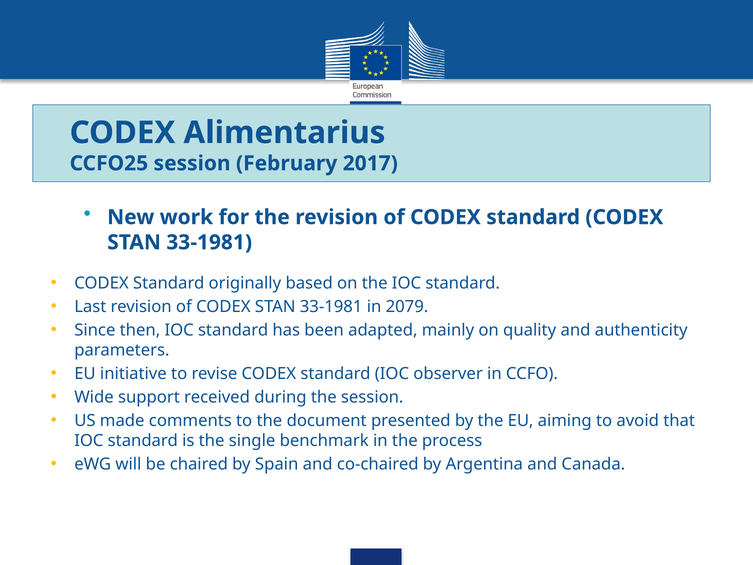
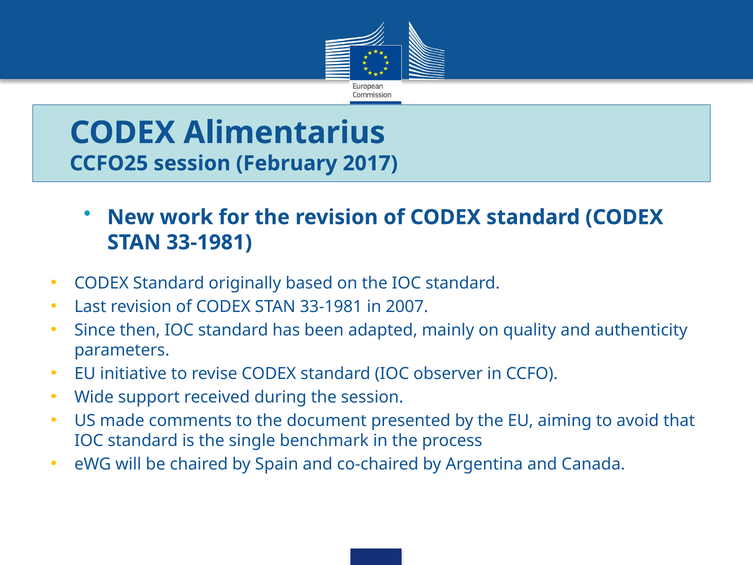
2079: 2079 -> 2007 (407, 307)
